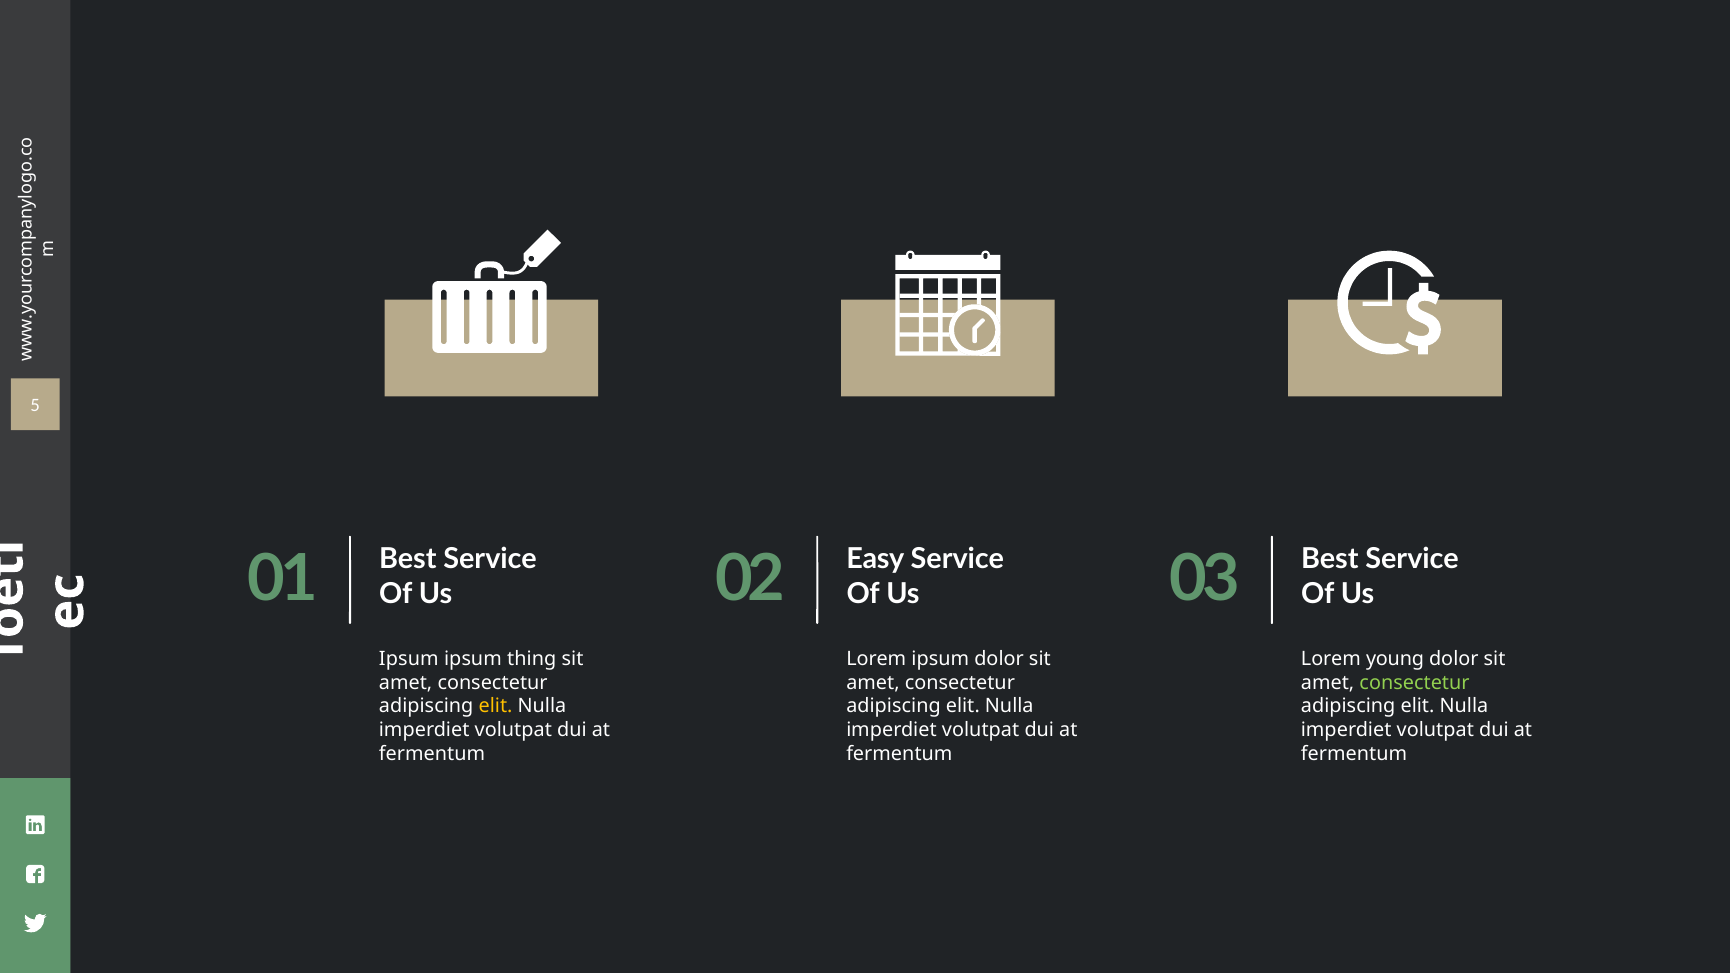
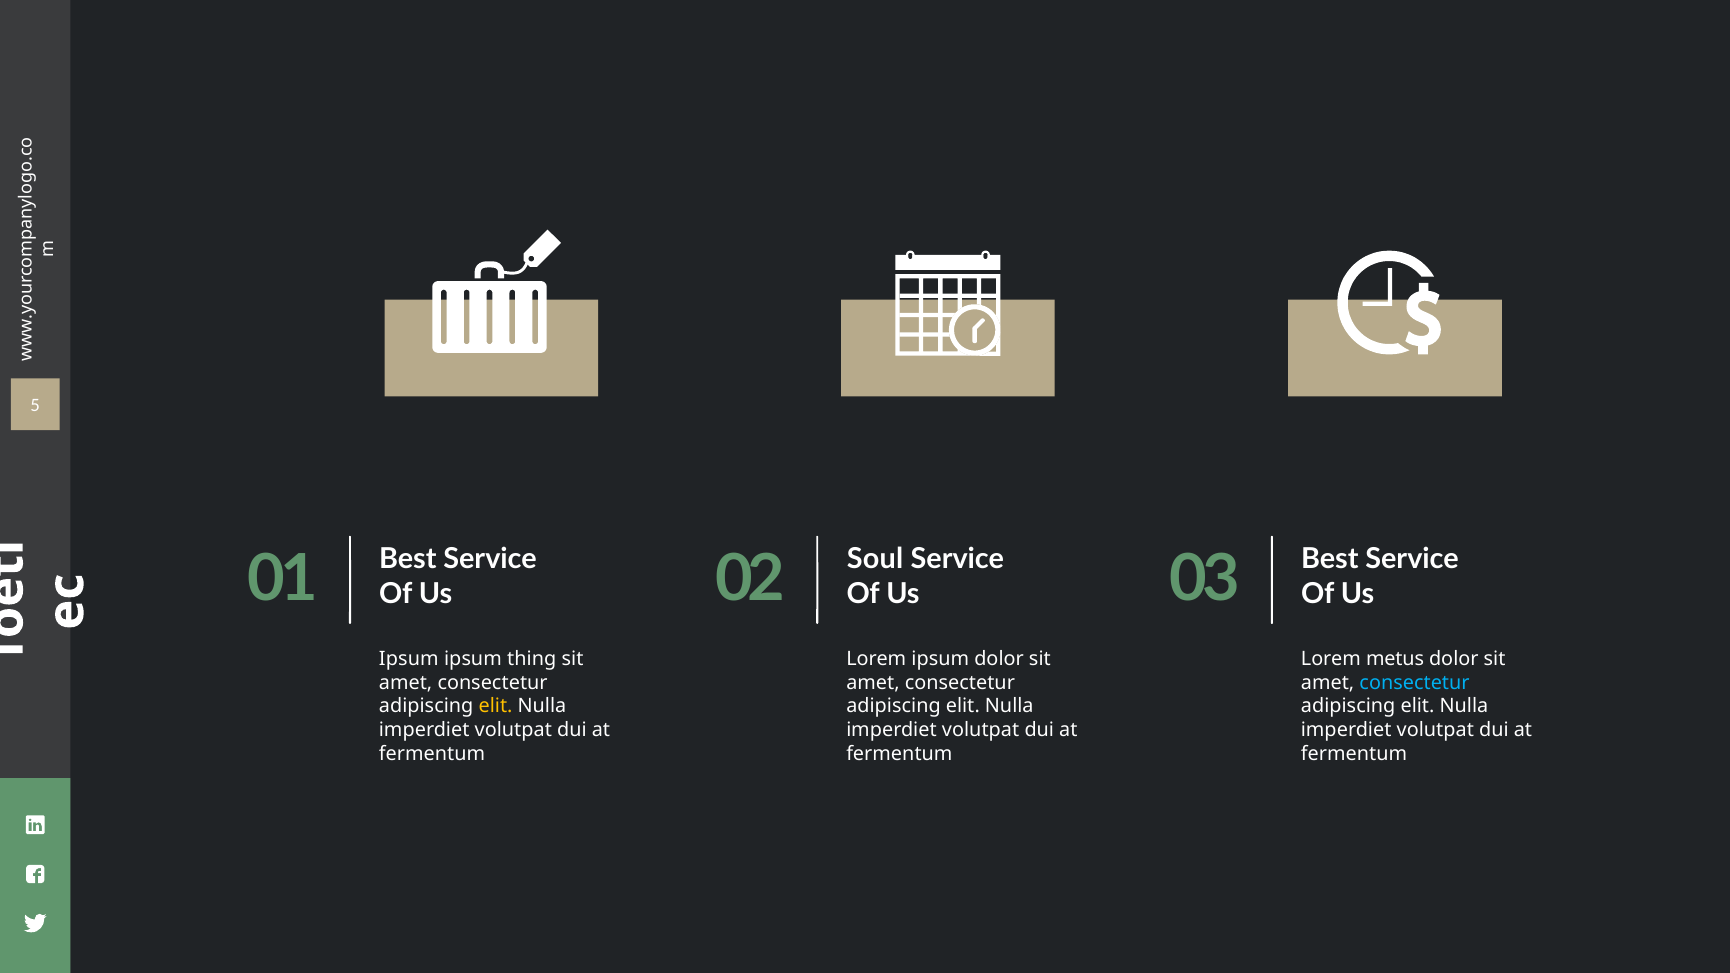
Easy: Easy -> Soul (875, 560)
young: young -> metus (1395, 659)
consectetur colour: light green -> light blue (1415, 683)
